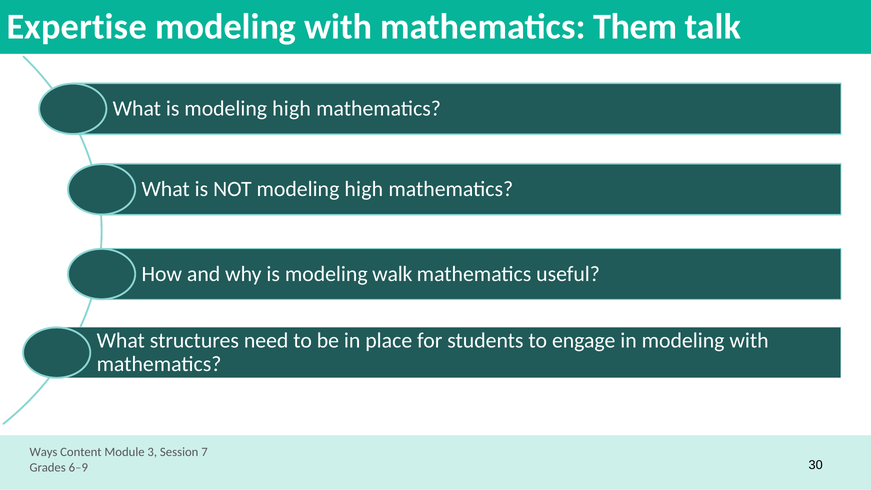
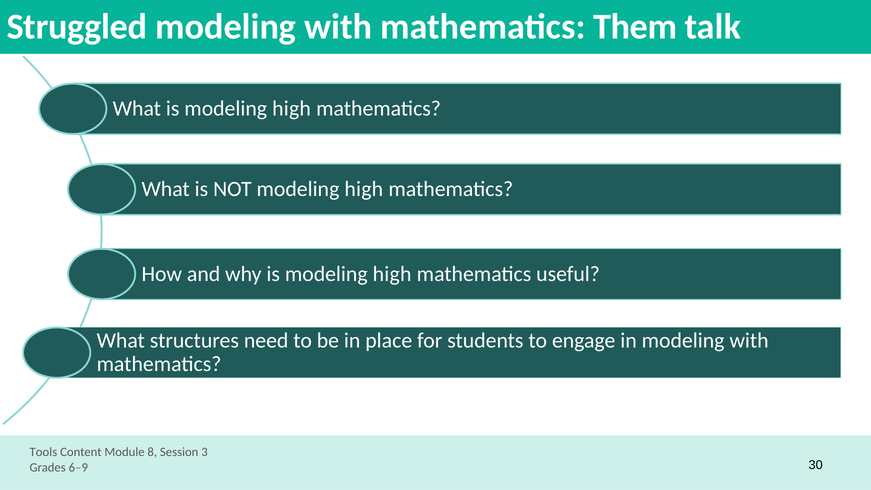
Expertise: Expertise -> Struggled (77, 27)
why is modeling walk: walk -> high (392, 274)
Ways: Ways -> Tools (43, 452)
3: 3 -> 8 (152, 452)
7: 7 -> 3 (204, 452)
